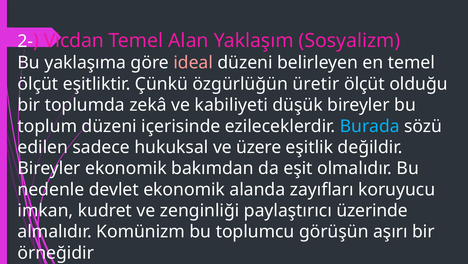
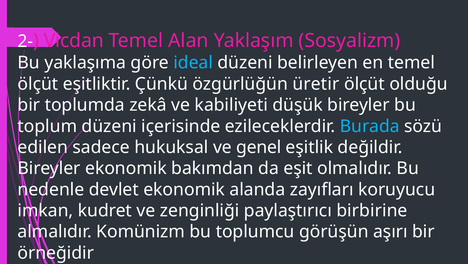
ideal colour: pink -> light blue (193, 63)
üzere: üzere -> genel (259, 147)
üzerinde: üzerinde -> birbirine (372, 210)
